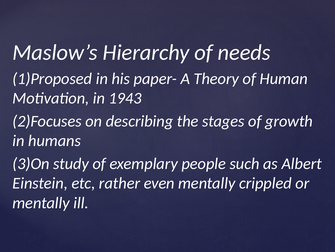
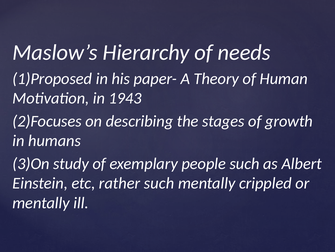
rather even: even -> such (159, 183)
